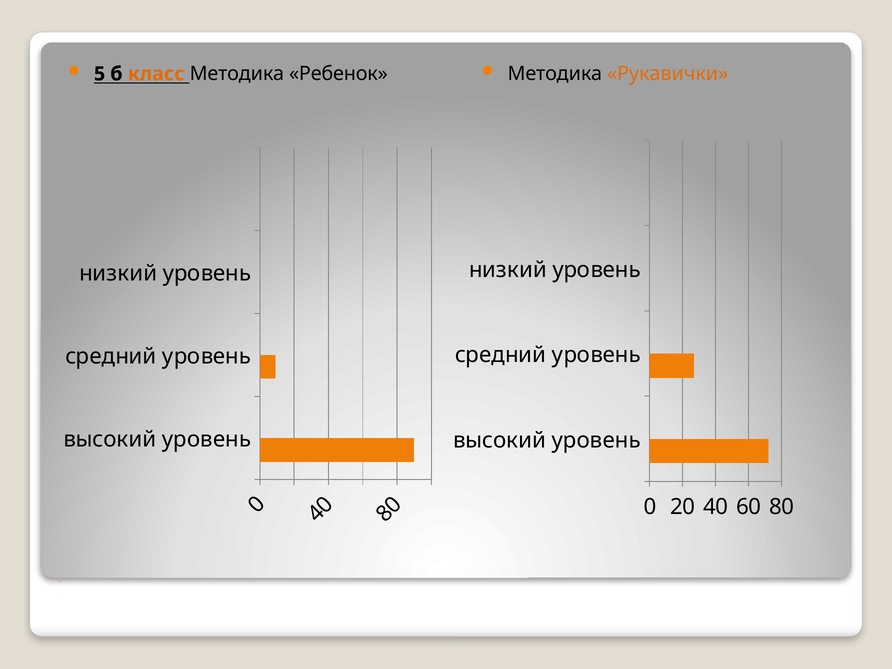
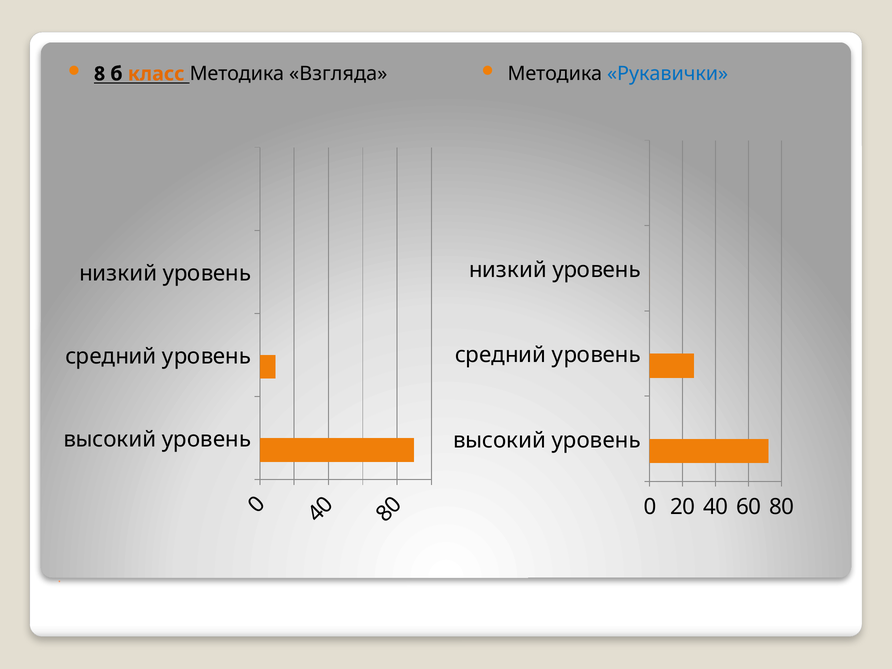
5: 5 -> 8 (100, 74)
Ребенок: Ребенок -> Взгляда (338, 74)
Рукавички colour: orange -> blue (668, 74)
